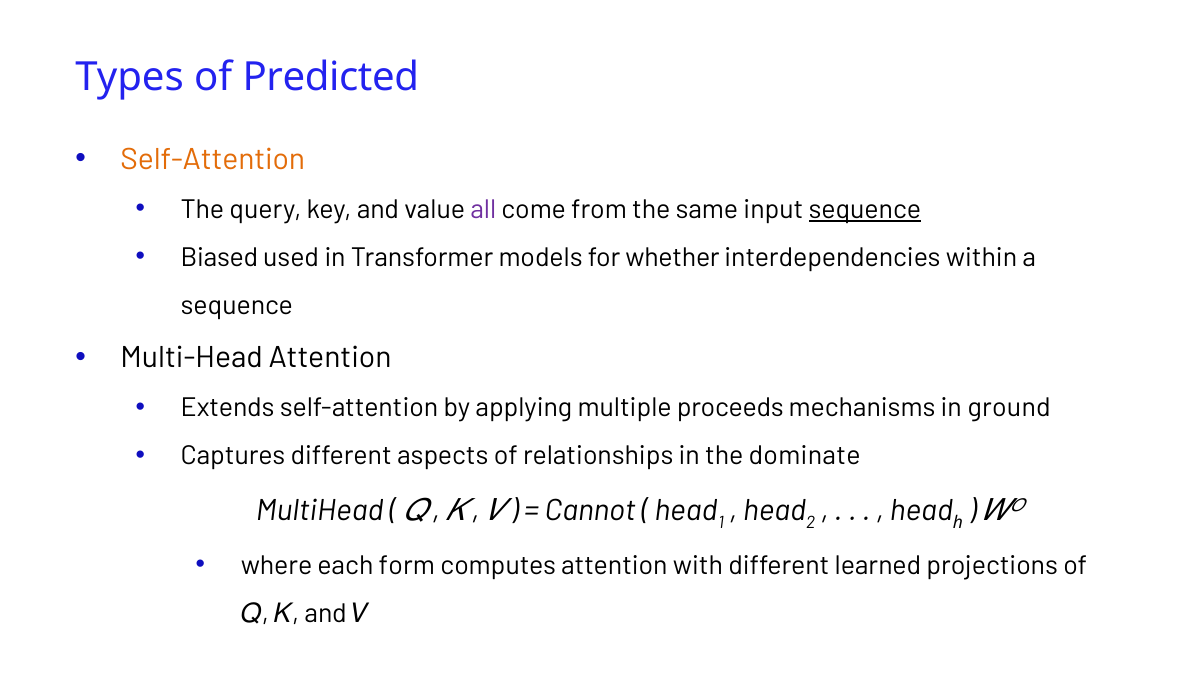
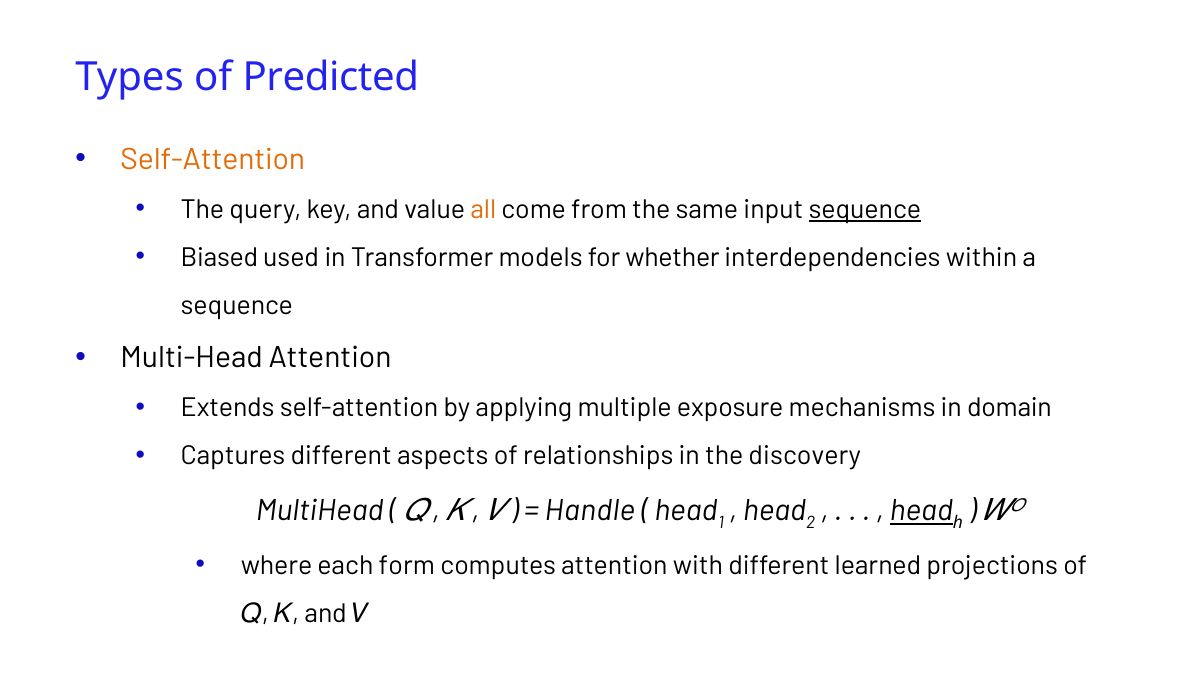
all colour: purple -> orange (483, 209)
proceeds: proceeds -> exposure (730, 408)
ground: ground -> domain (1009, 408)
dominate: dominate -> discovery (805, 456)
Cannot: Cannot -> Handle (590, 511)
head underline: none -> present (921, 511)
